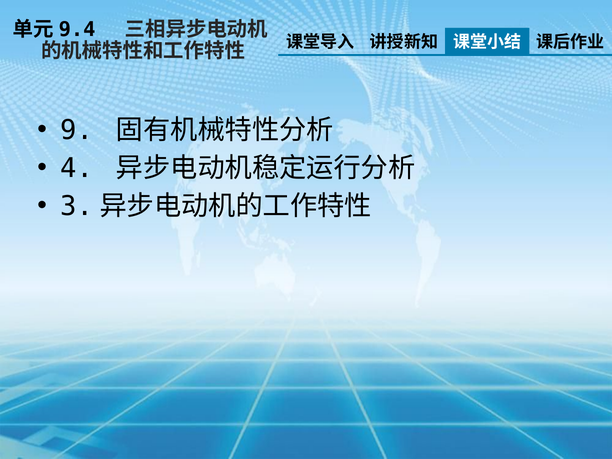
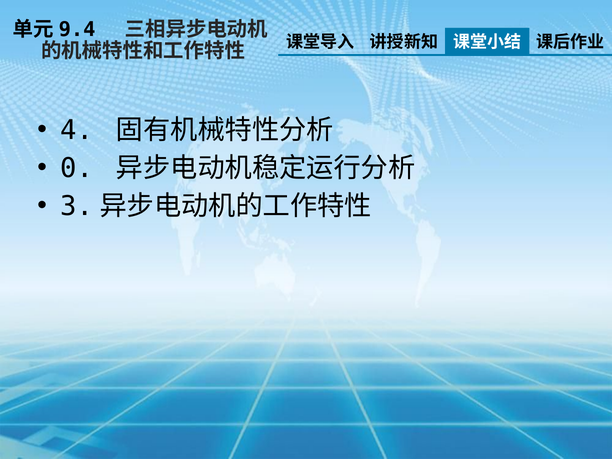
9: 9 -> 4 (77, 130)
4: 4 -> 0 (77, 168)
